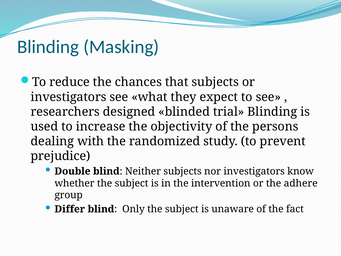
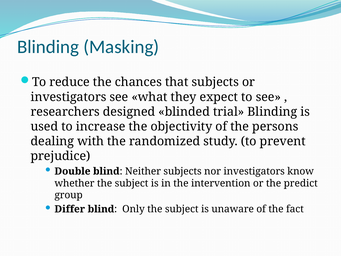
adhere: adhere -> predict (301, 183)
